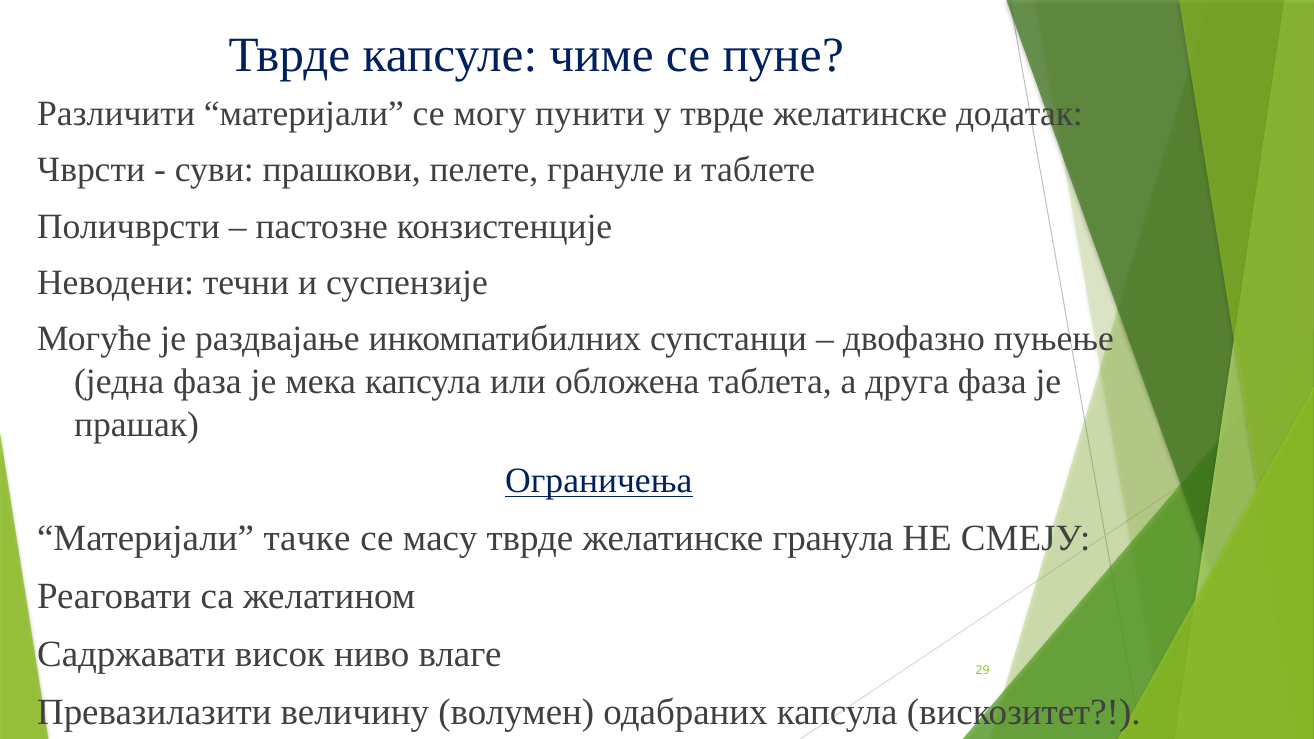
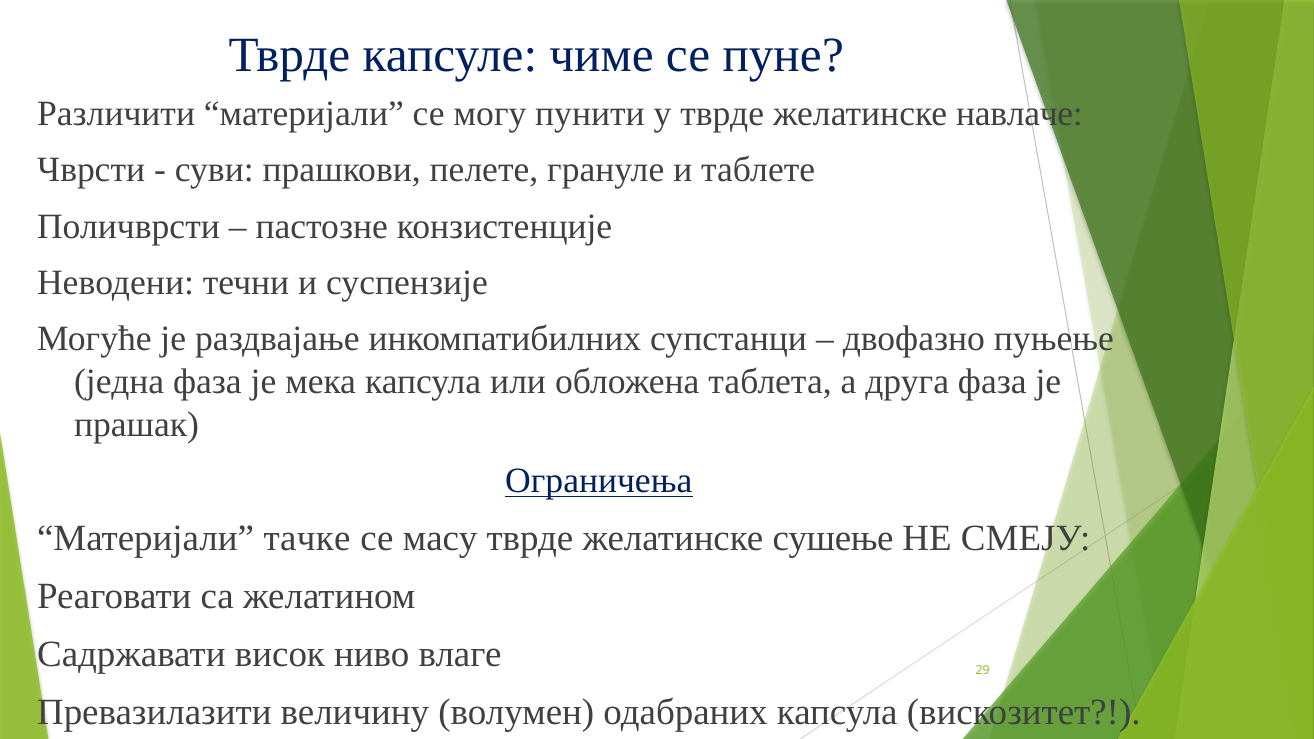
додатак: додатак -> навлаче (1019, 114)
гранула: гранула -> сушење (833, 538)
